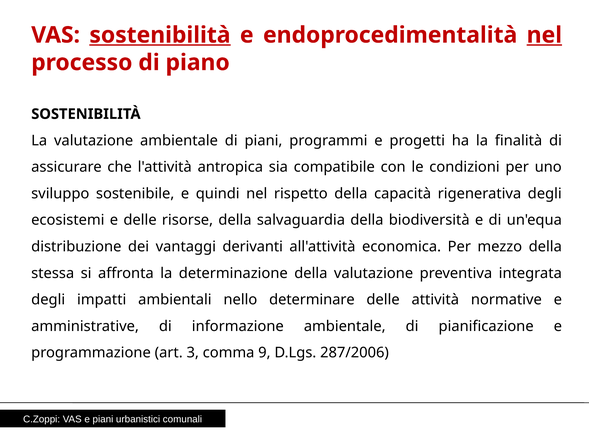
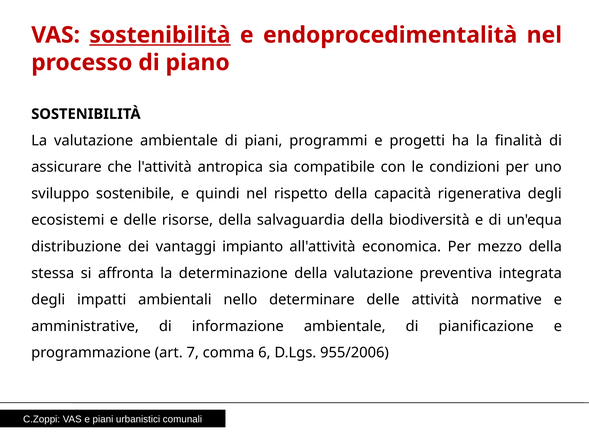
nel underline: present -> none (544, 35)
derivanti: derivanti -> impianto (253, 247)
3: 3 -> 7 (193, 353)
9: 9 -> 6 (264, 353)
287/2006: 287/2006 -> 955/2006 (355, 353)
